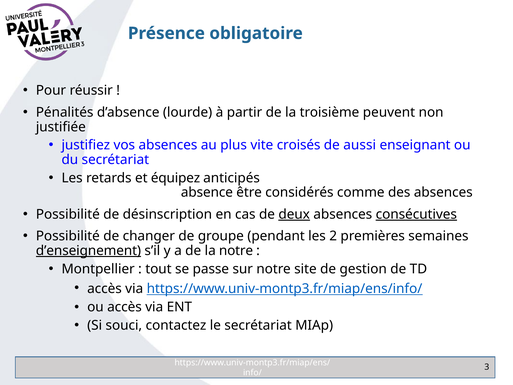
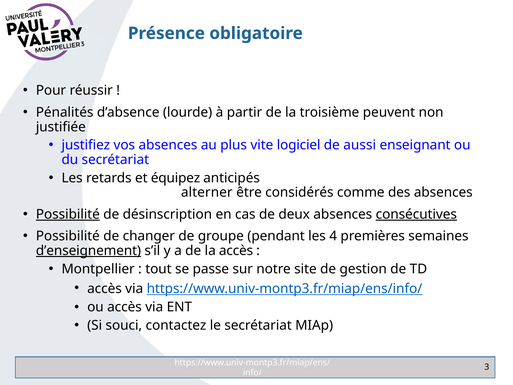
croisés: croisés -> logiciel (299, 145)
absence: absence -> alterner (207, 192)
Possibilité underline: none -> present (68, 214)
deux underline: present -> none (294, 214)
2: 2 -> 4 (333, 236)
la notre: notre -> accès (236, 251)
